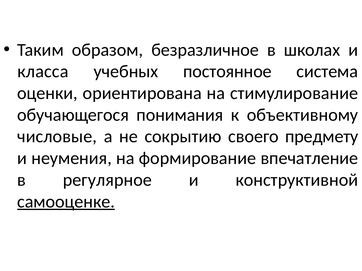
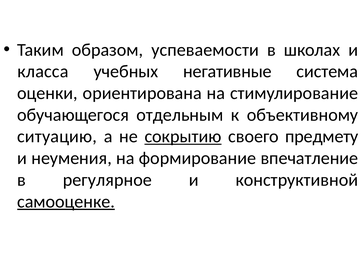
безразличное: безразличное -> успеваемости (205, 50)
постоянное: постоянное -> негативные (227, 72)
понимания: понимания -> отдельным (180, 115)
числовые: числовые -> ситуацию (57, 137)
сокрытию underline: none -> present (183, 137)
